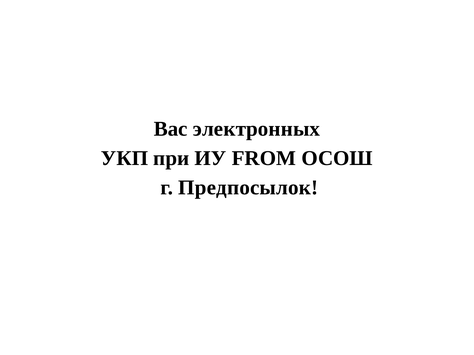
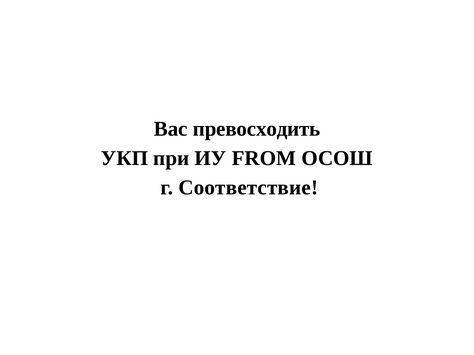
электронных: электронных -> превосходить (257, 129)
Предпосылок: Предпосылок -> Соответствие (248, 188)
